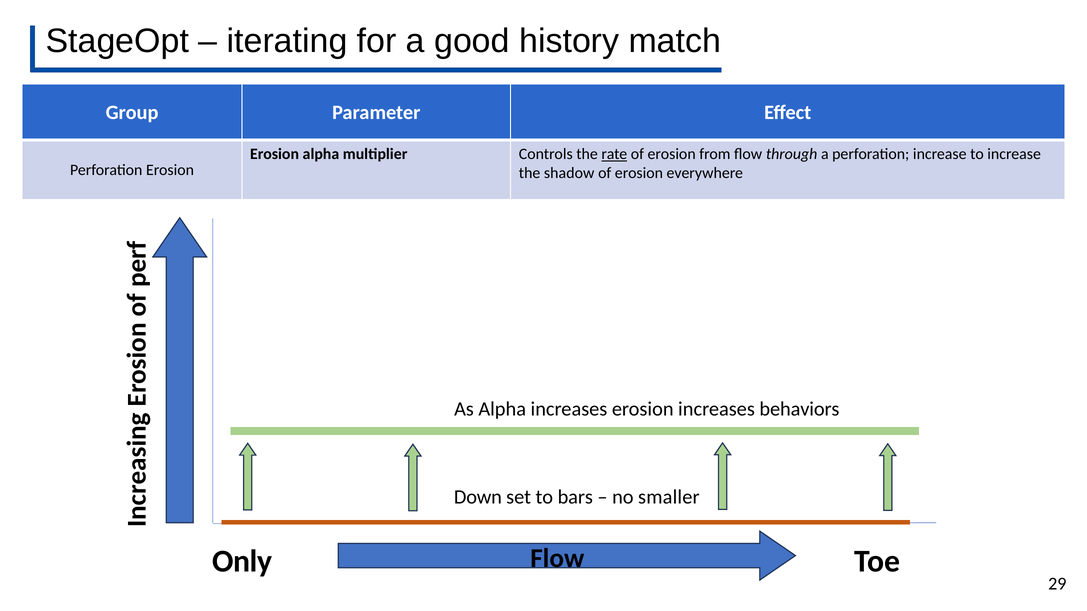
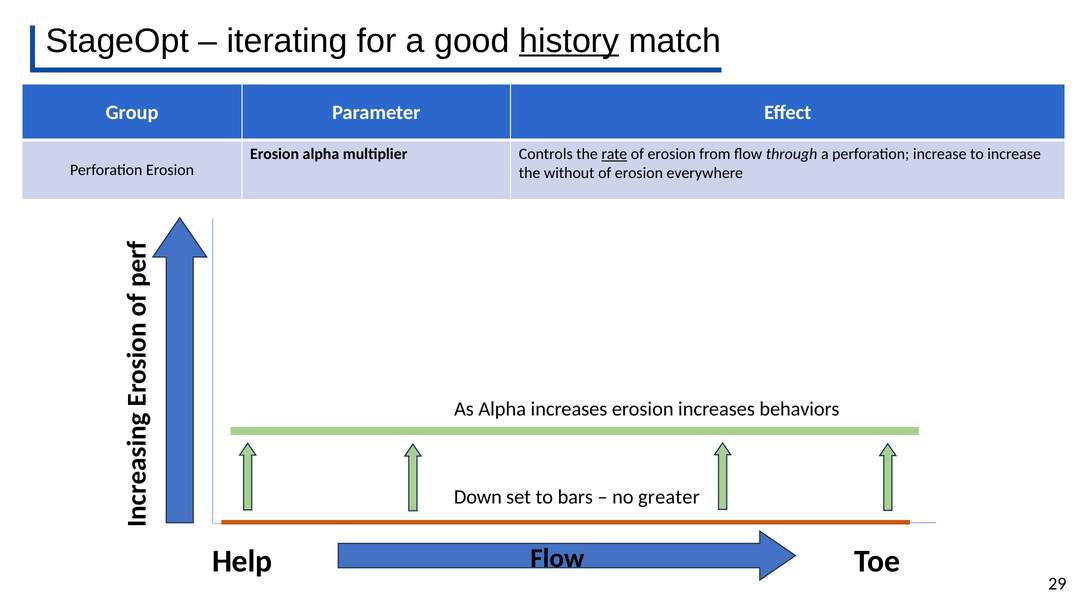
history underline: none -> present (569, 41)
shadow: shadow -> without (569, 173)
smaller: smaller -> greater (669, 497)
Only: Only -> Help (242, 562)
